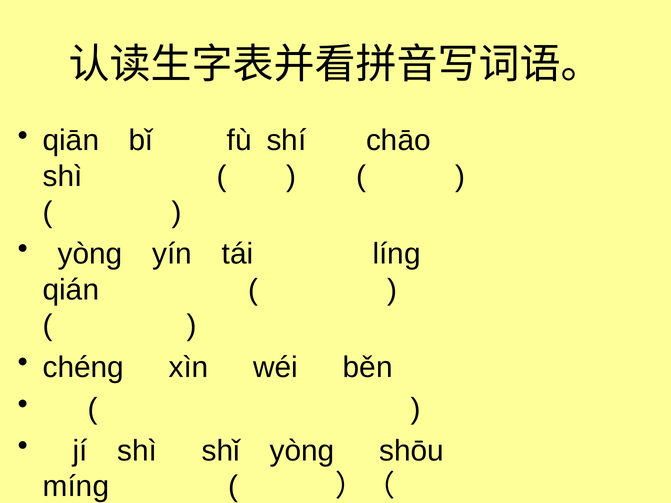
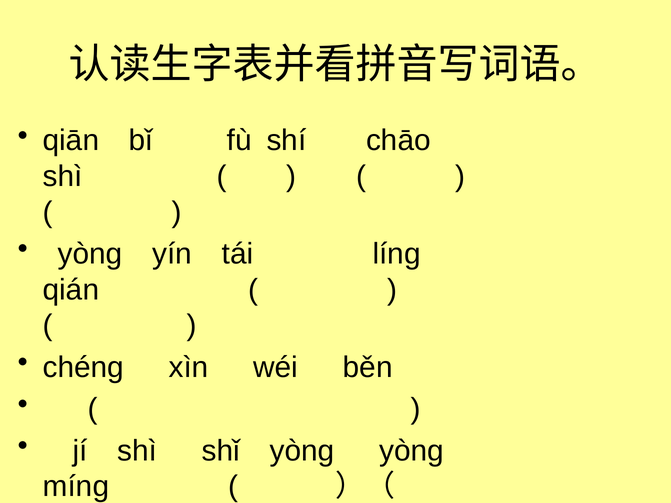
yòng shōu: shōu -> yòng (412, 451)
